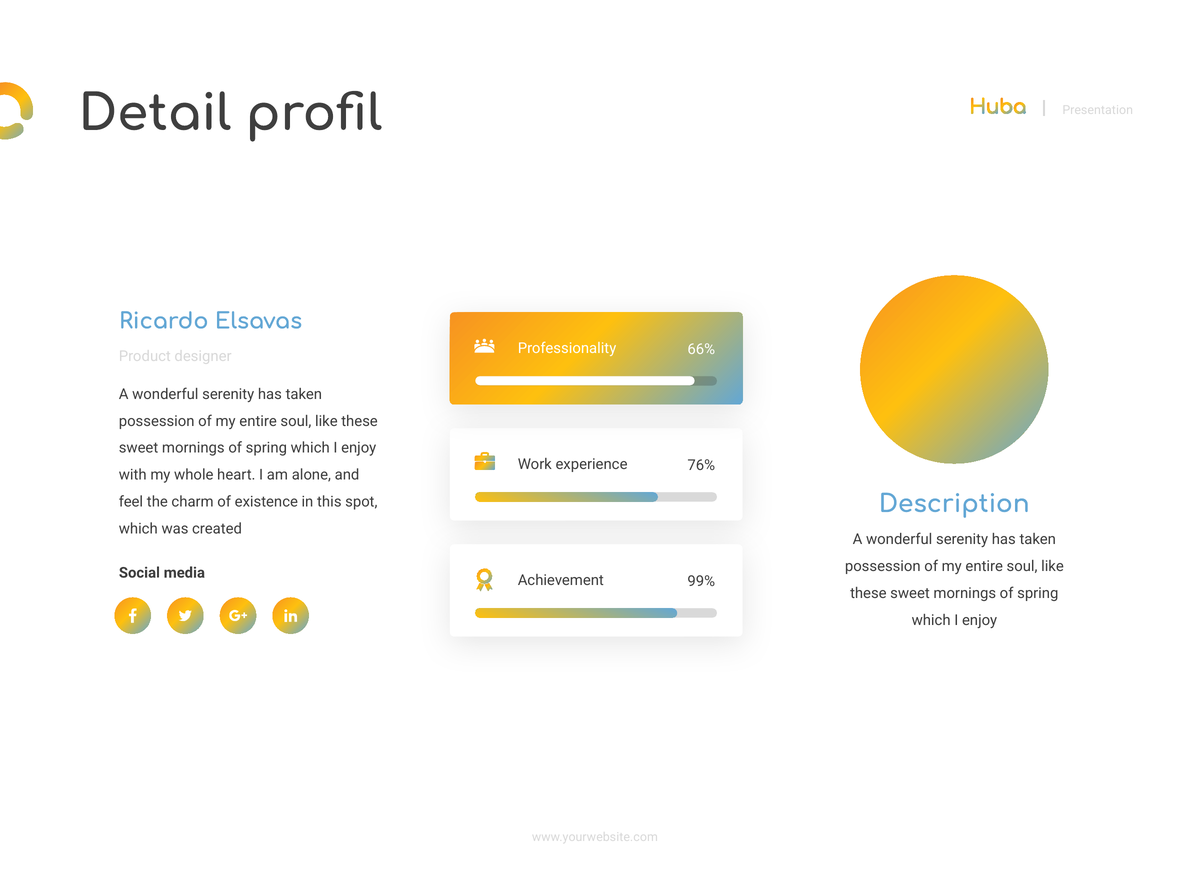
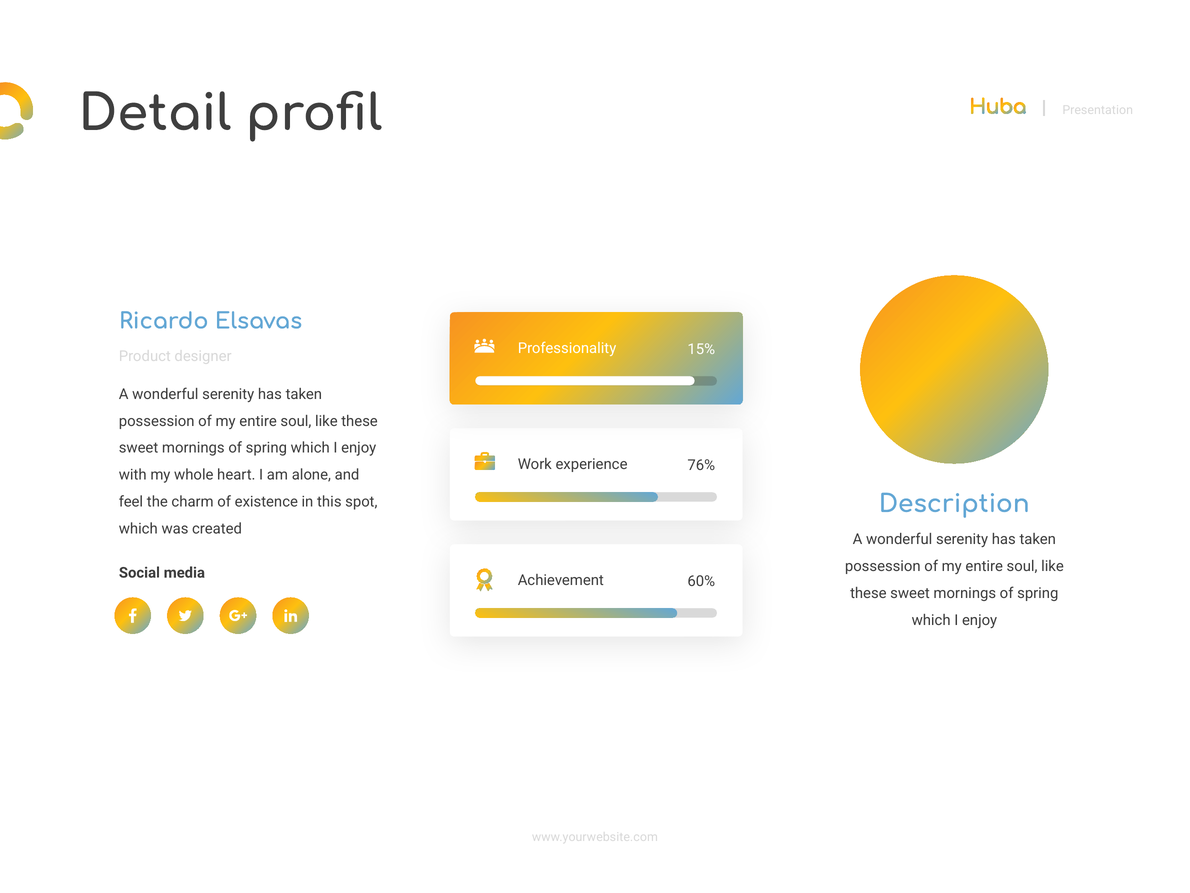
66%: 66% -> 15% (701, 349)
99%: 99% -> 60% (701, 581)
